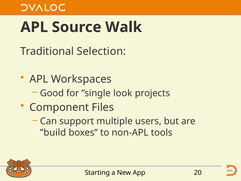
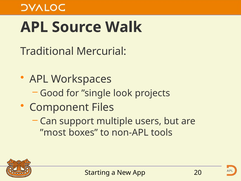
Selection: Selection -> Mercurial (101, 51)
”build: ”build -> ”most (53, 132)
